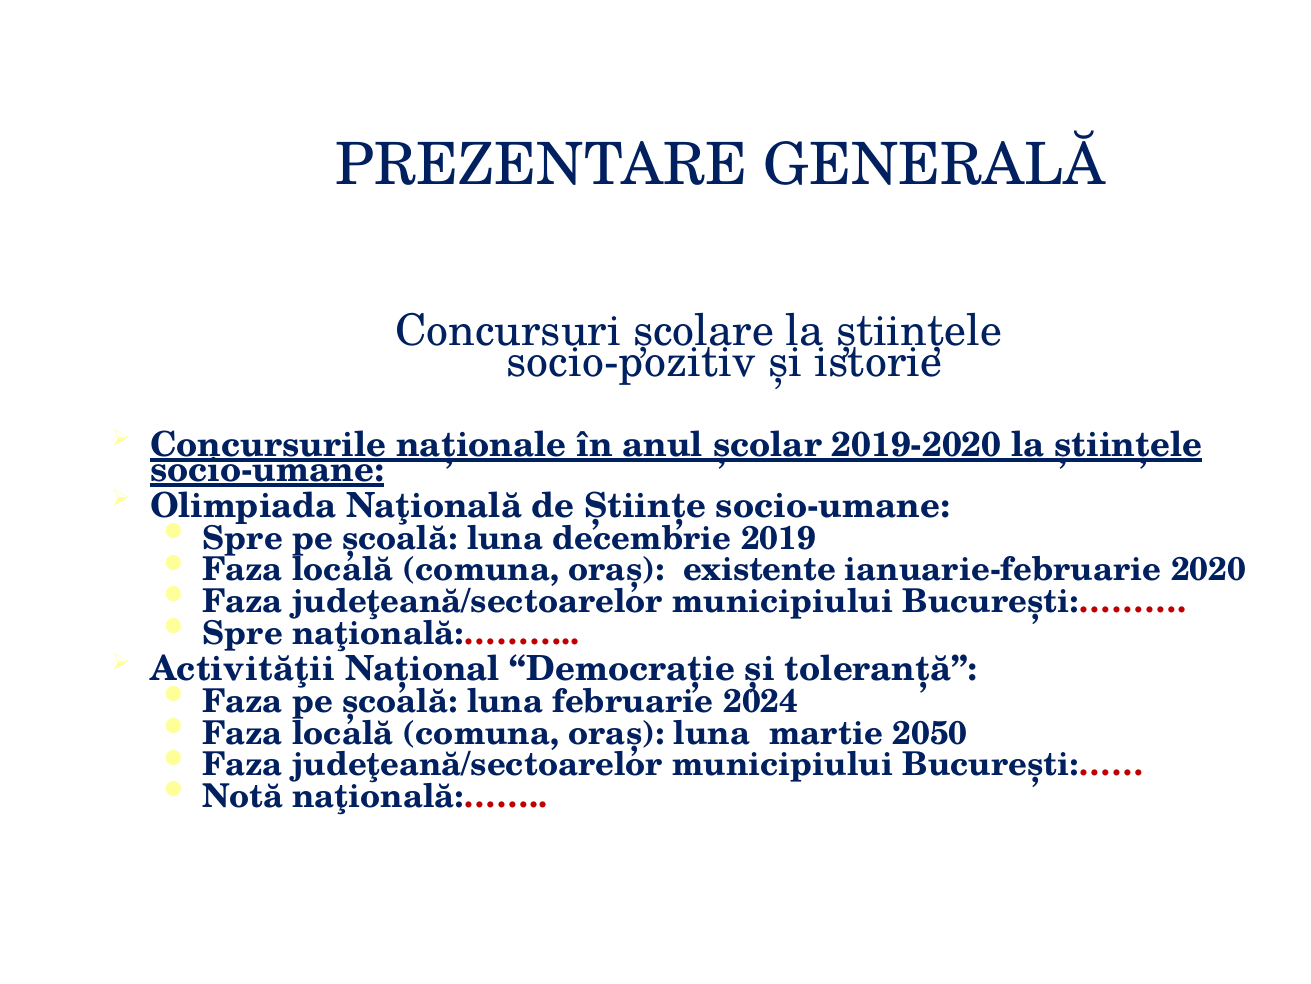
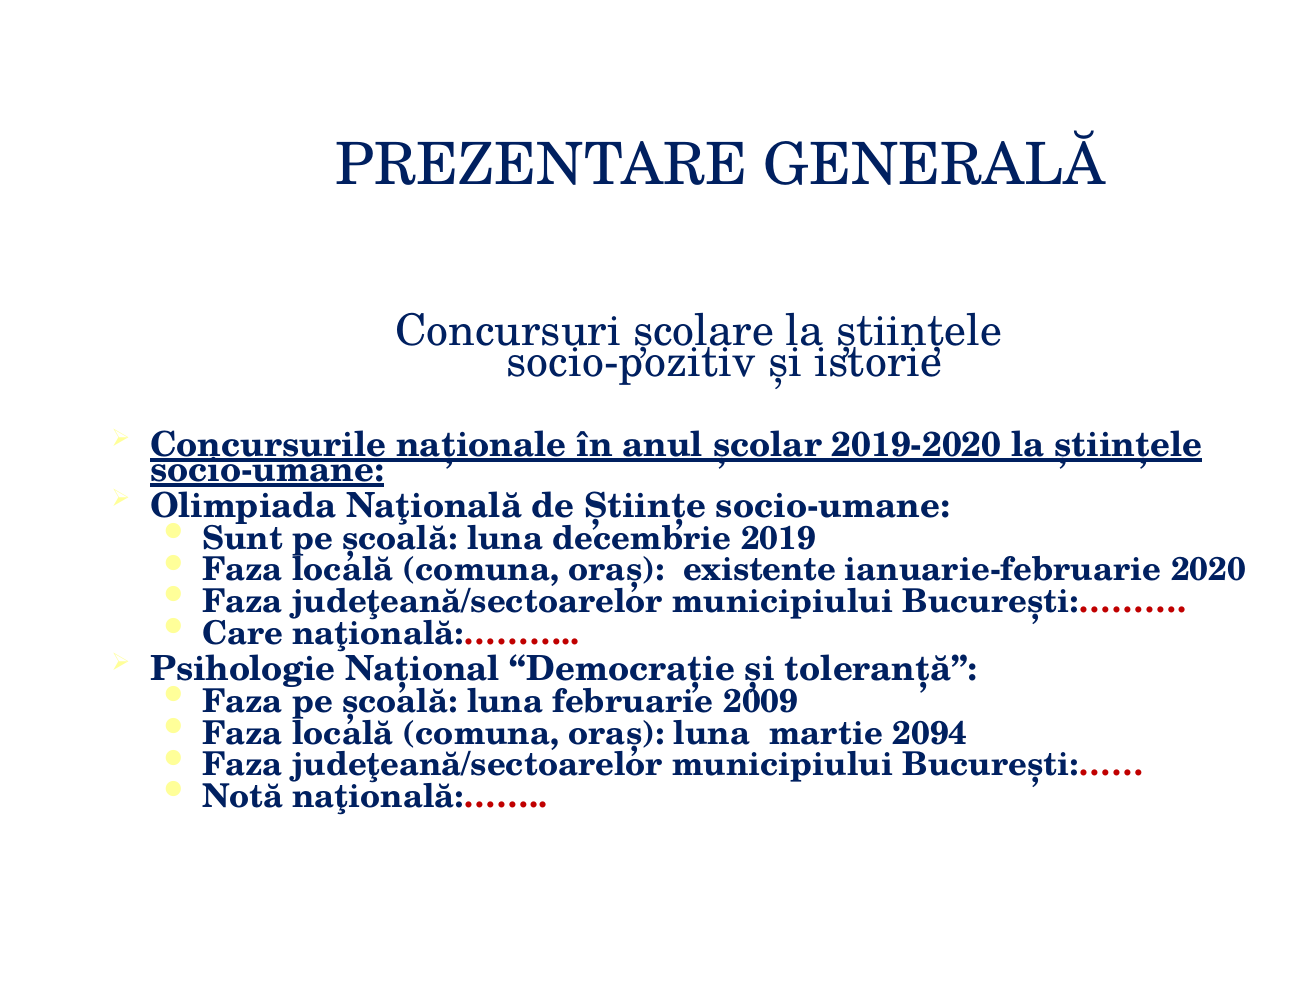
Spre: Spre -> Sunt (243, 538)
Spre: Spre -> Care (243, 633)
Activităţii: Activităţii -> Psihologie (243, 668)
2024: 2024 -> 2009 (761, 701)
2050: 2050 -> 2094 (930, 733)
